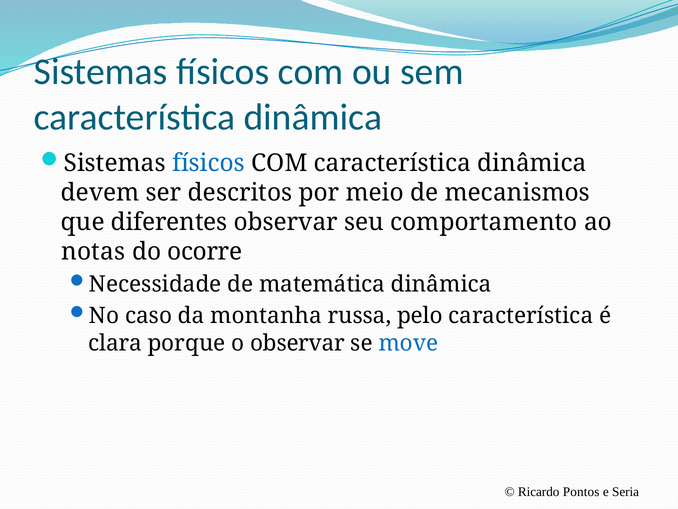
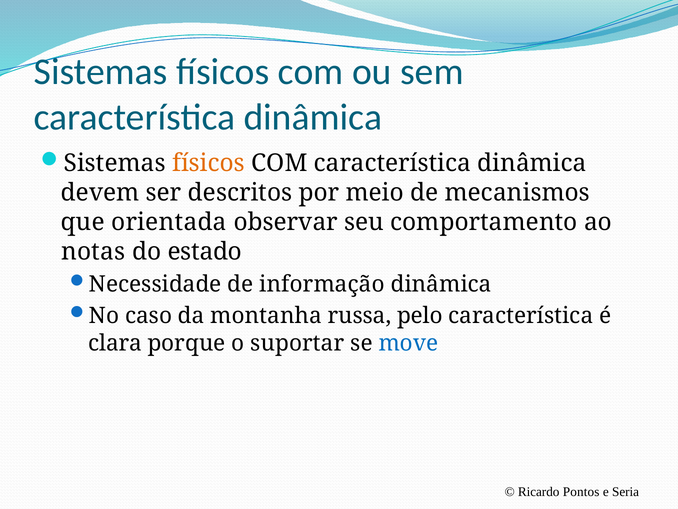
físicos colour: blue -> orange (209, 163)
diferentes: diferentes -> orientada (169, 222)
ocorre: ocorre -> estado (205, 251)
matemática: matemática -> informação (322, 284)
o observar: observar -> suportar (297, 343)
